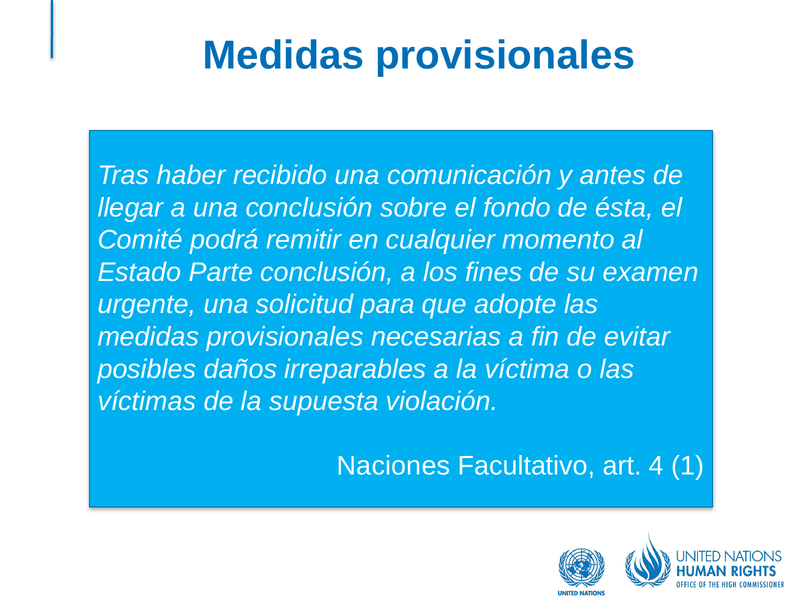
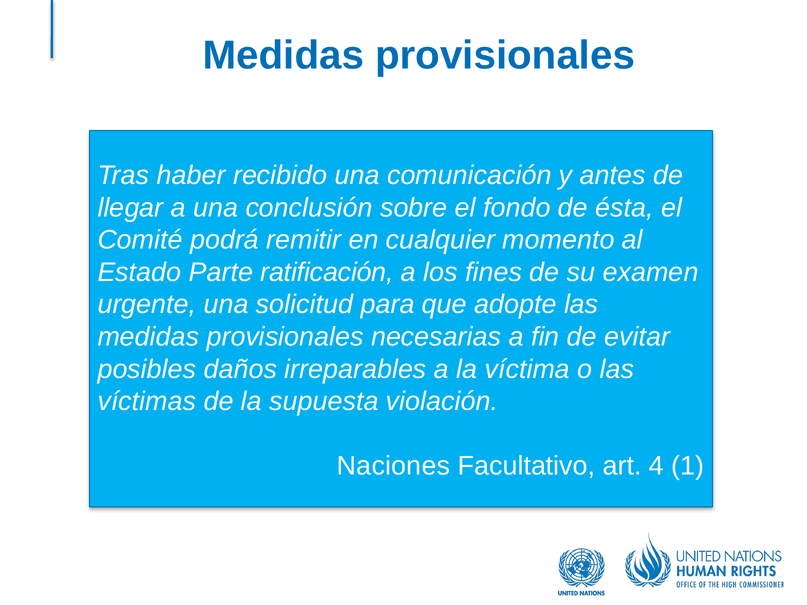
Parte conclusión: conclusión -> ratificación (327, 272)
